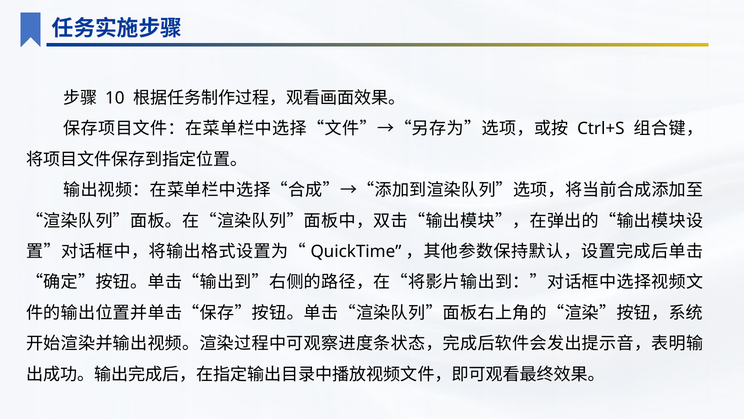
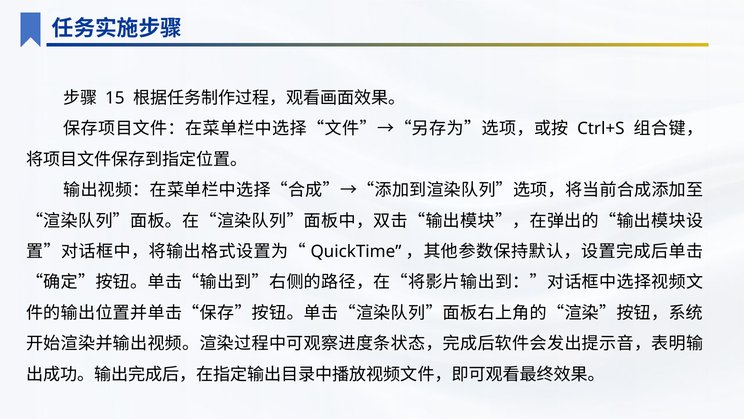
10: 10 -> 15 (115, 98)
